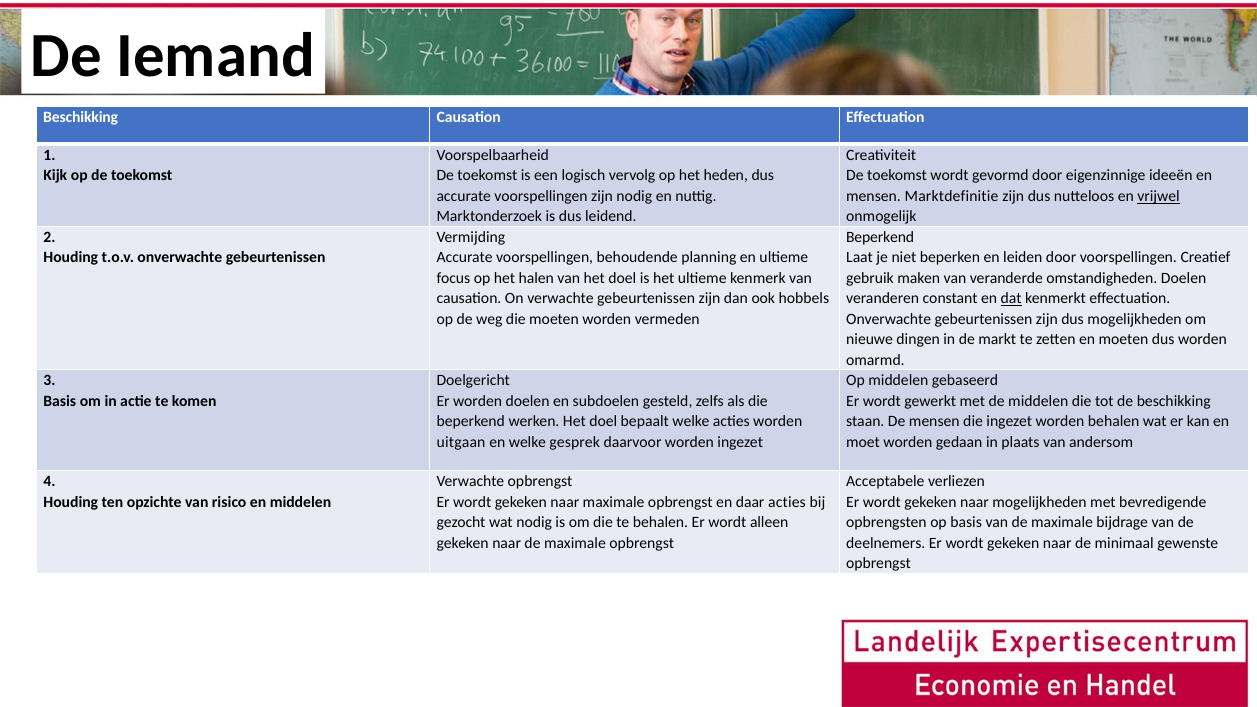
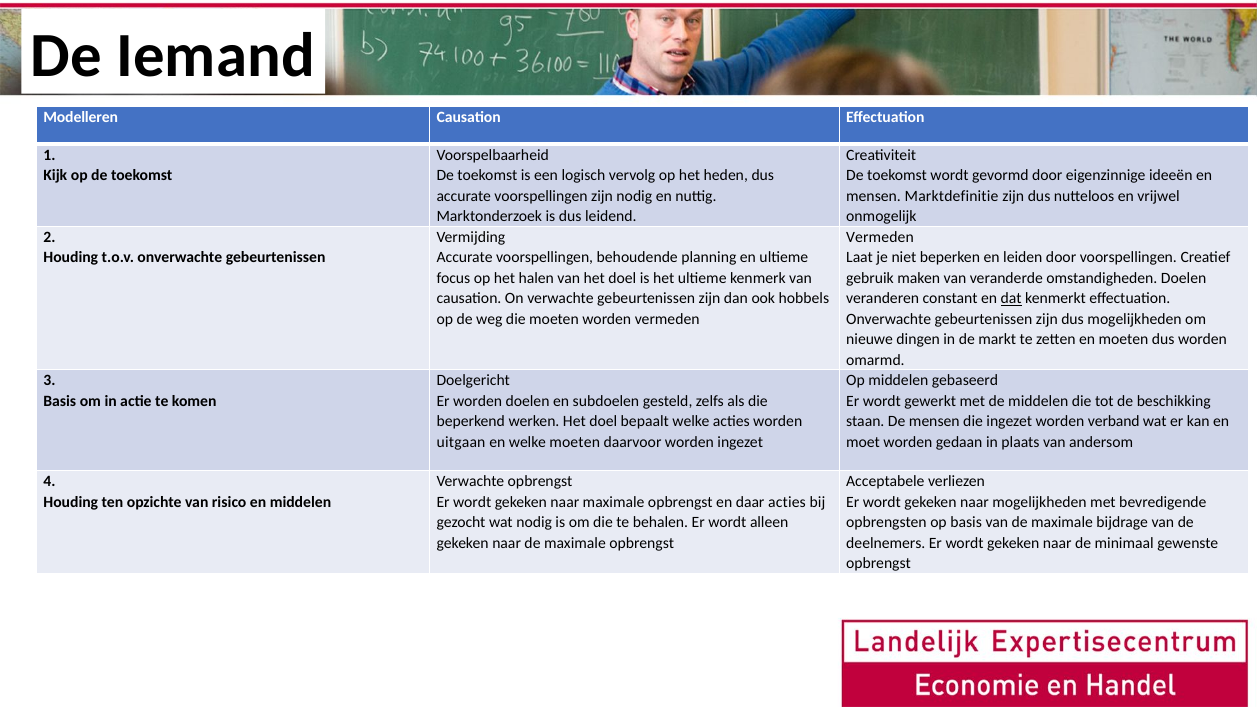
Beschikking: Beschikking -> Modelleren (81, 117)
vrijwel underline: present -> none (1159, 196)
Beperkend: Beperkend -> Vermeden (880, 237)
worden behalen: behalen -> verband (1114, 422)
welke gesprek: gesprek -> moeten (575, 442)
